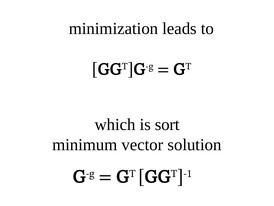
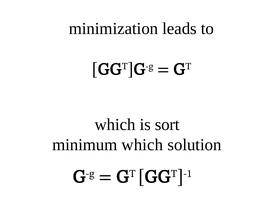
minimum vector: vector -> which (142, 144)
